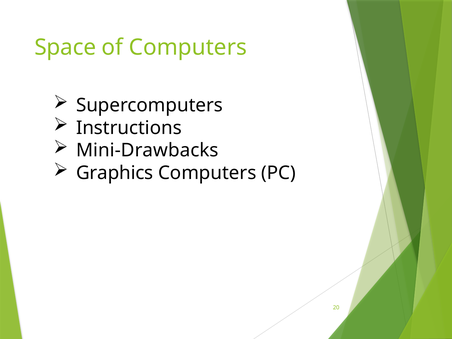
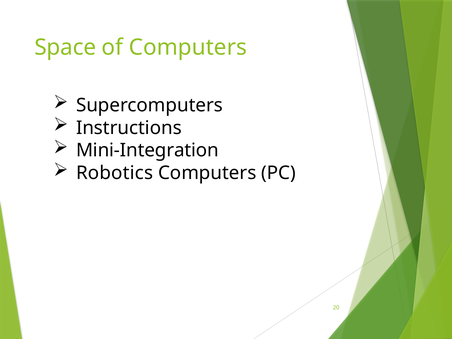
Mini-Drawbacks: Mini-Drawbacks -> Mini-Integration (147, 150)
Graphics: Graphics -> Robotics (115, 173)
